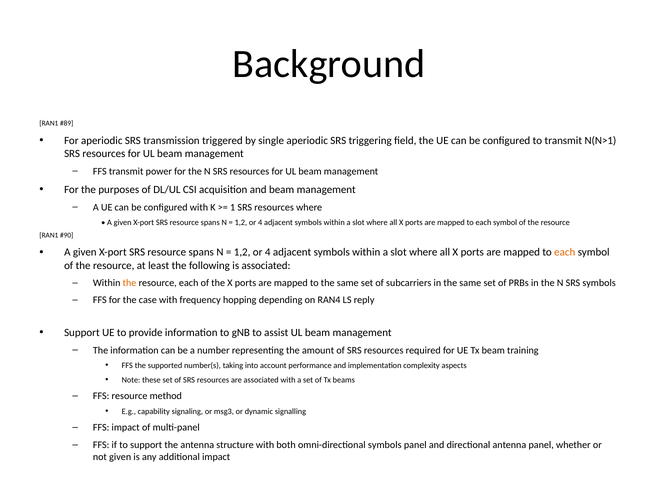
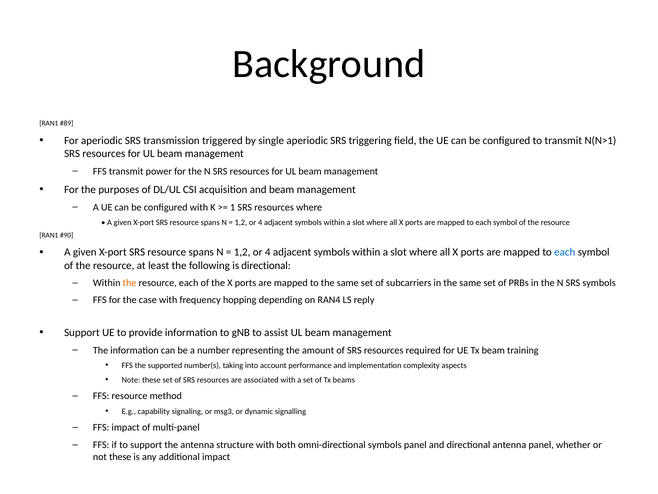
each colour: orange -> blue (565, 252)
is associated: associated -> directional (266, 265)
not given: given -> these (120, 456)
